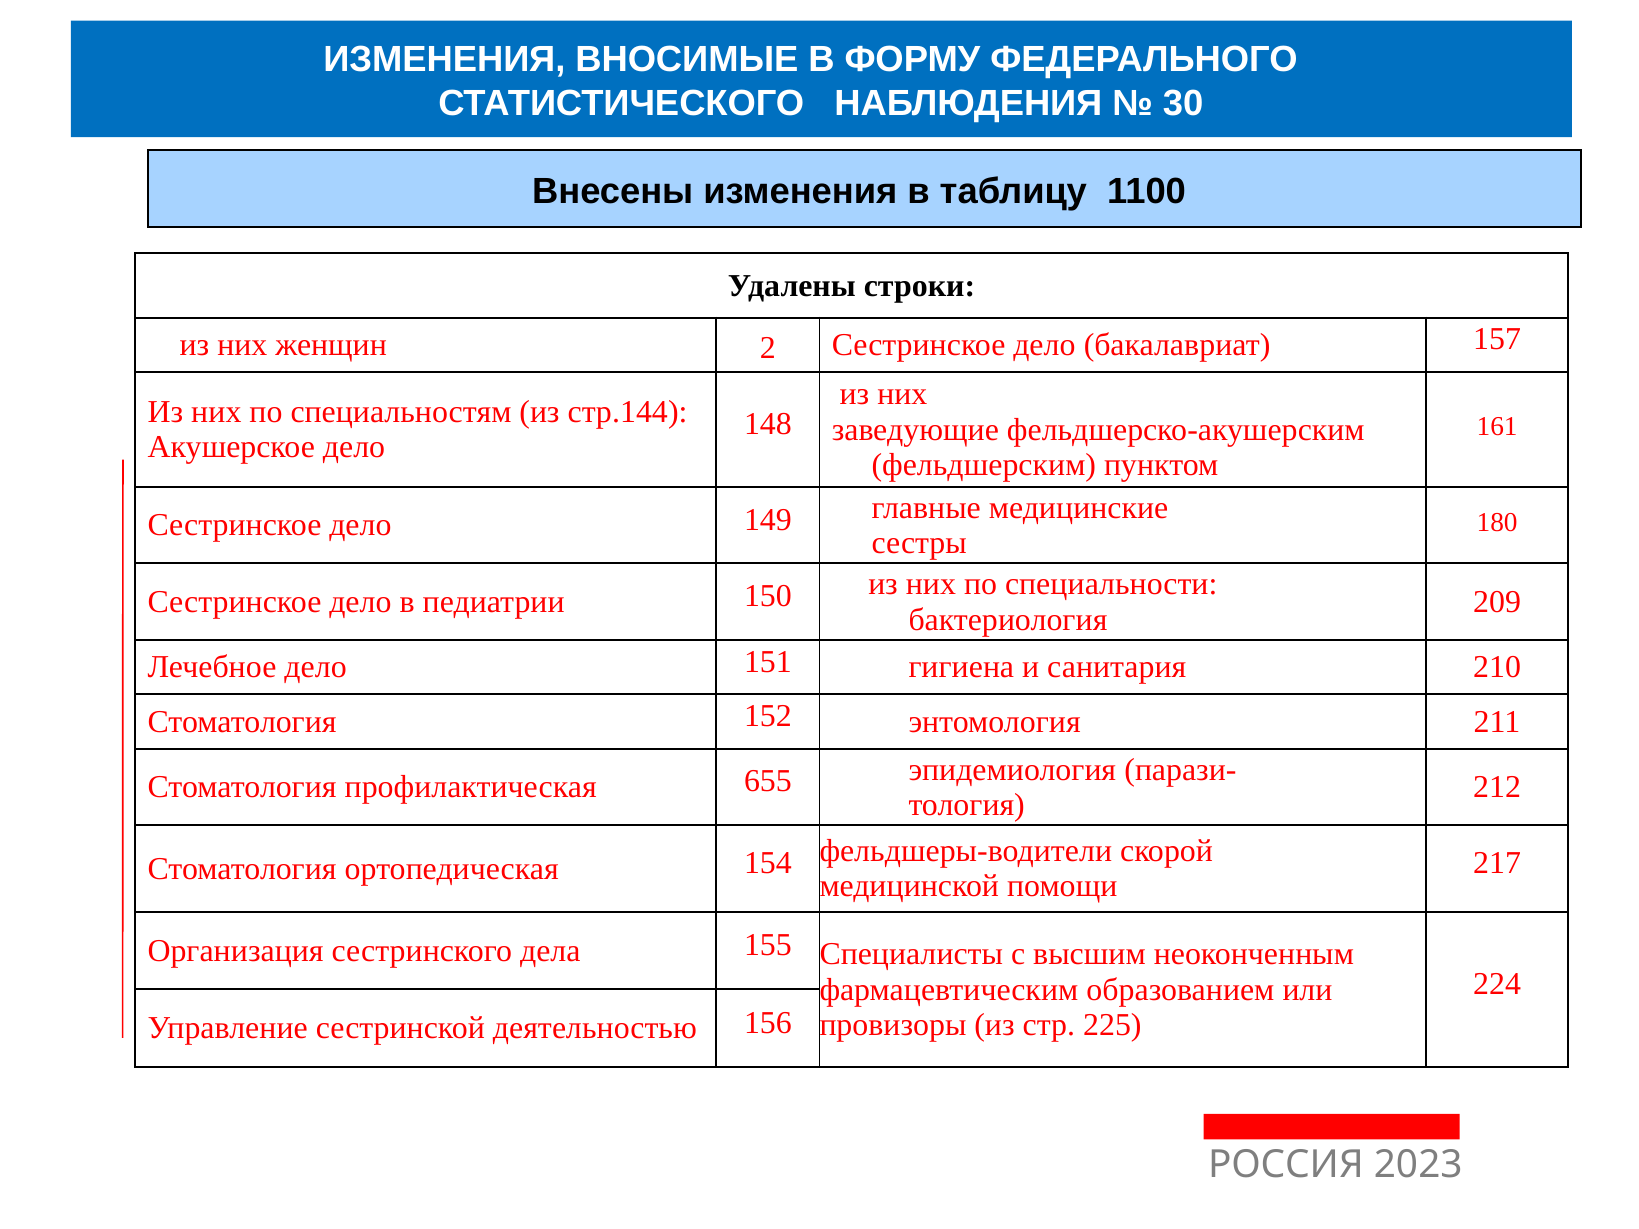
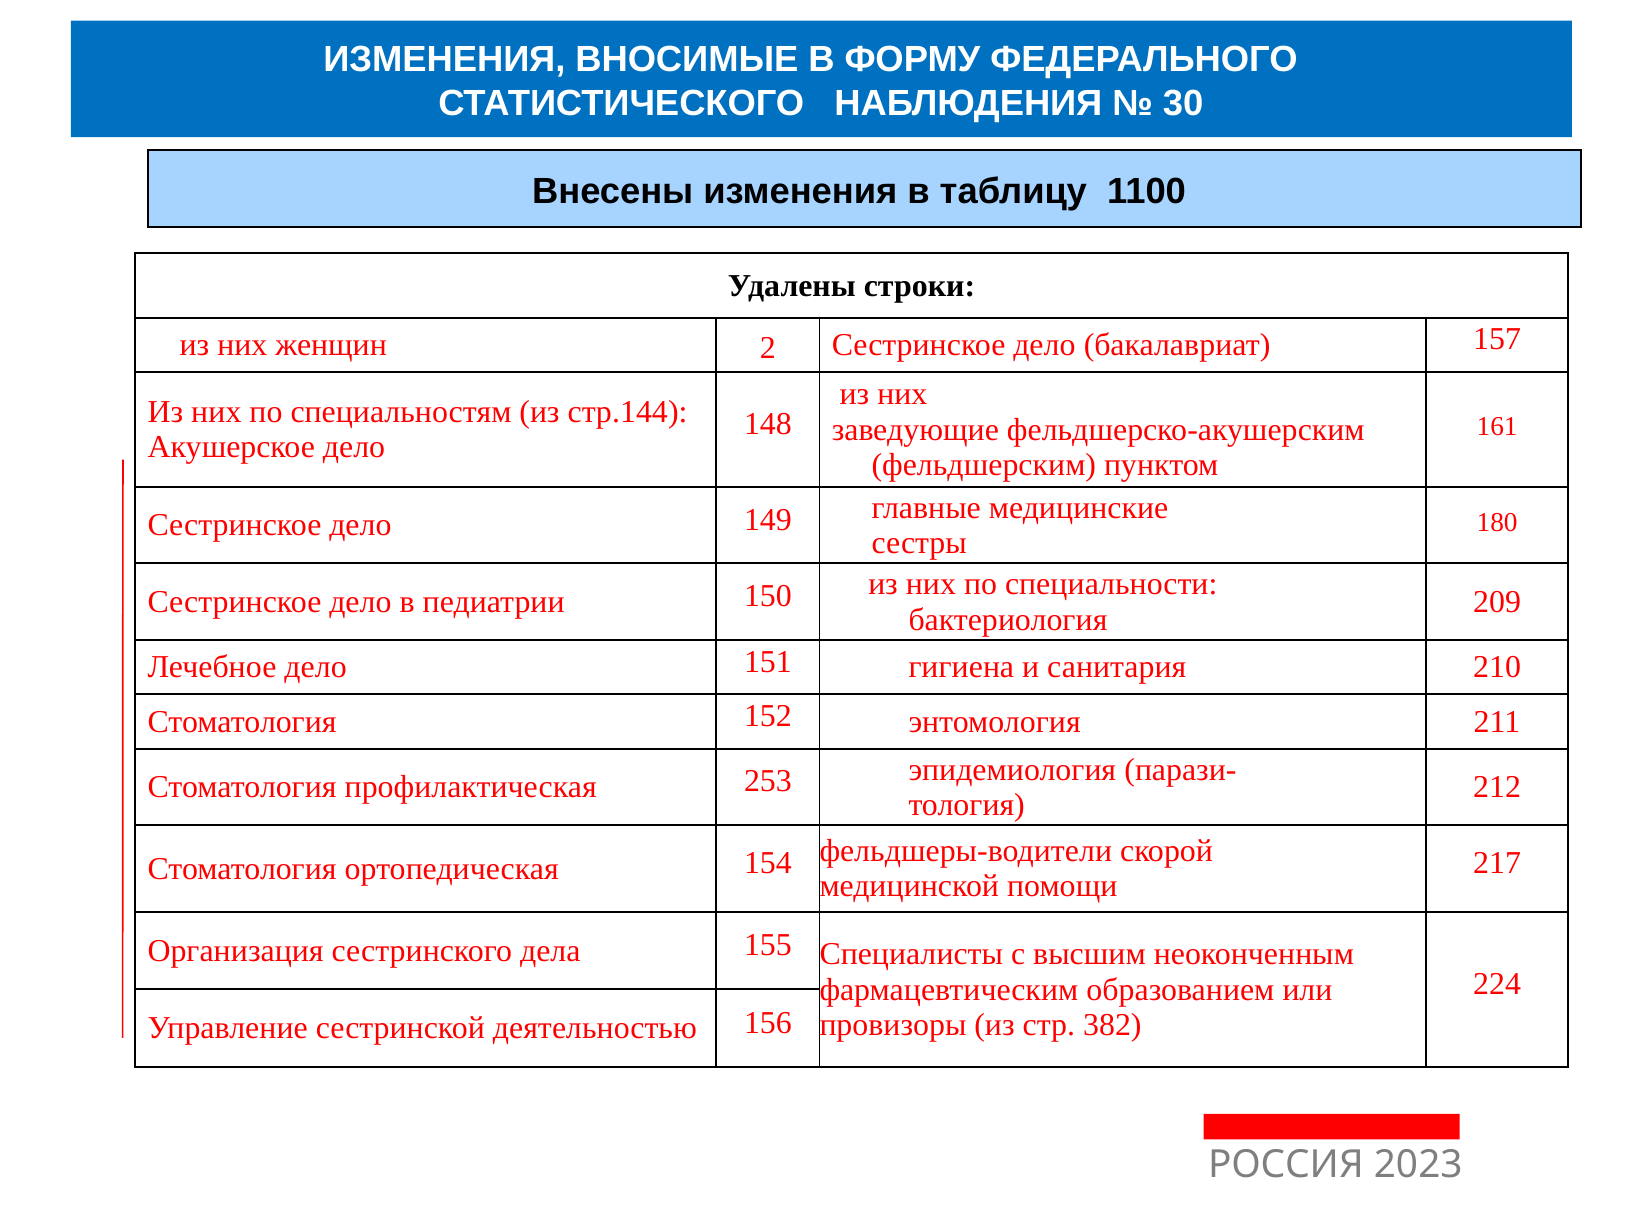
655: 655 -> 253 (768, 782)
225: 225 -> 382 (1112, 1025)
